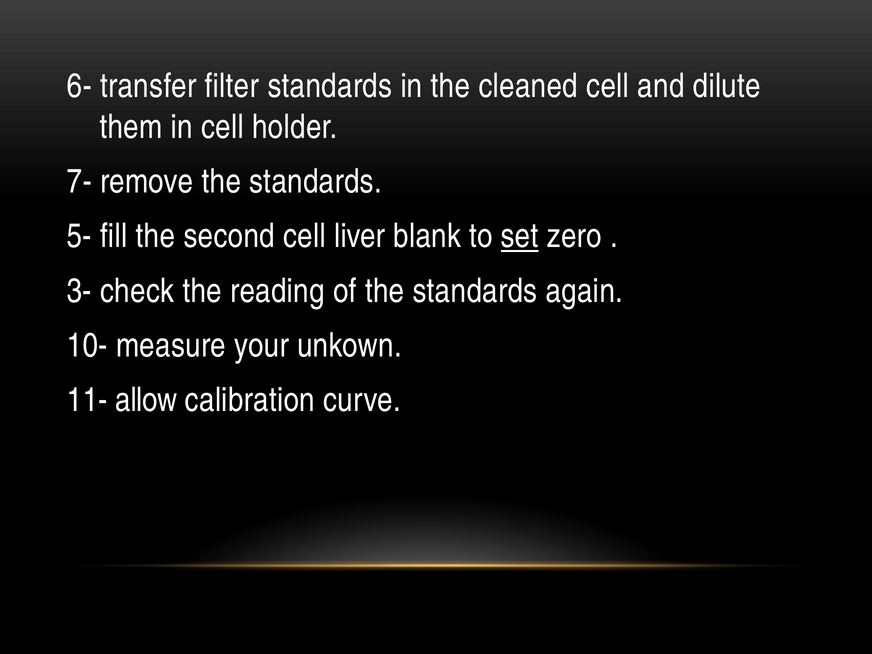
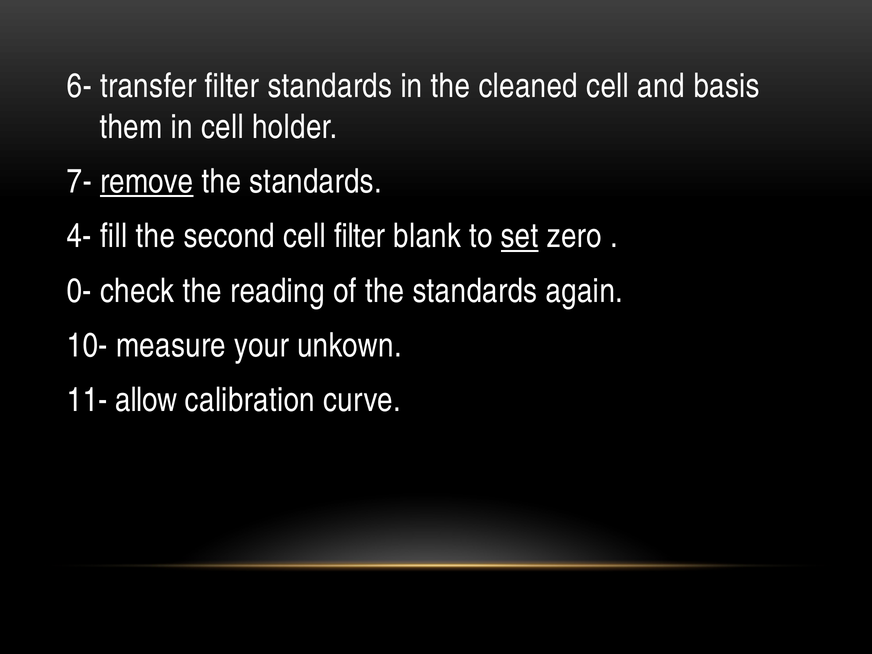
dilute: dilute -> basis (727, 86)
remove underline: none -> present (147, 182)
5-: 5- -> 4- (79, 236)
cell liver: liver -> filter (360, 236)
3-: 3- -> 0- (79, 291)
